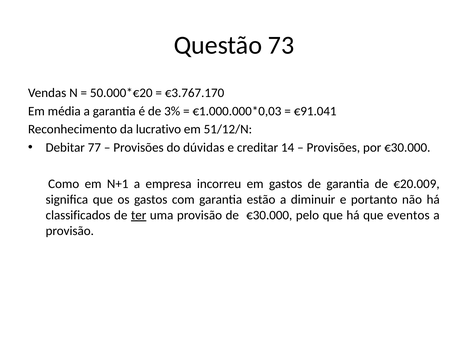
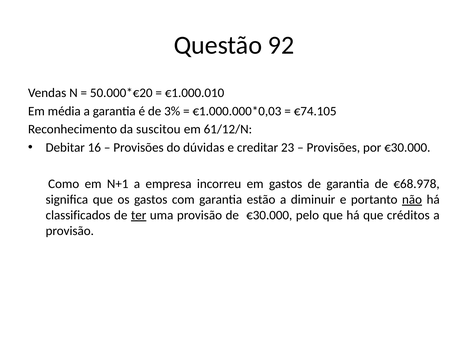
73: 73 -> 92 (281, 45)
€3.767.170: €3.767.170 -> €1.000.010 (195, 93)
€91.041: €91.041 -> €74.105 (315, 111)
lucrativo: lucrativo -> suscitou (158, 129)
51/12/N: 51/12/N -> 61/12/N (228, 129)
77: 77 -> 16 (94, 148)
14: 14 -> 23 (288, 148)
€20.009: €20.009 -> €68.978 (417, 184)
não underline: none -> present (412, 200)
eventos: eventos -> créditos (408, 215)
